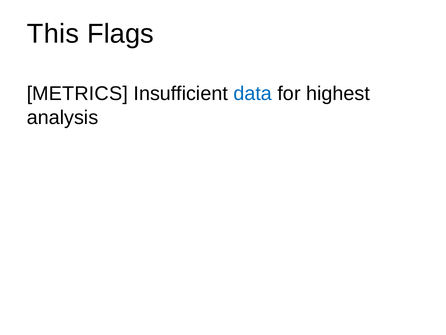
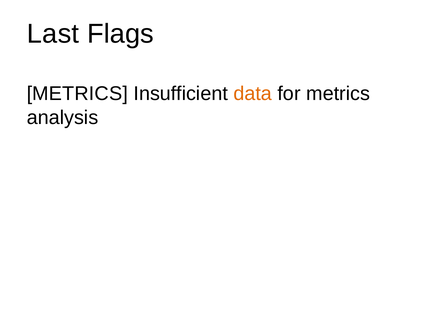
This: This -> Last (53, 34)
data colour: blue -> orange (253, 94)
for highest: highest -> metrics (338, 94)
